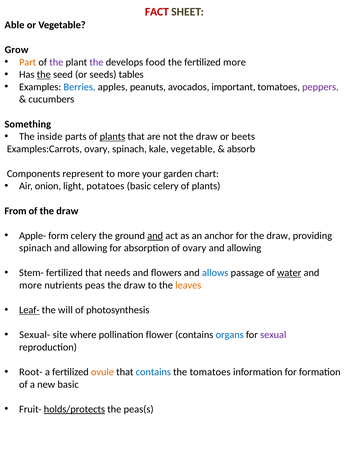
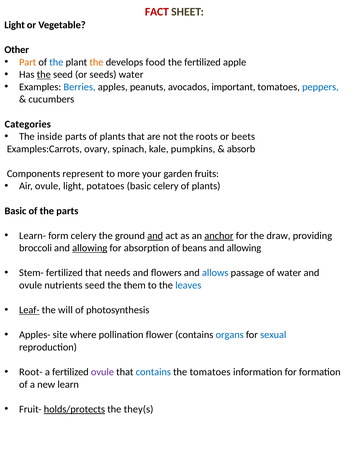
Able: Able -> Light (15, 25)
Grow: Grow -> Other (17, 50)
the colour: purple -> blue (56, 62)
the colour: purple -> orange (96, 62)
fertilized more: more -> apple (235, 62)
seeds tables: tables -> water (131, 75)
peppers colour: purple -> blue (320, 87)
Something: Something -> Categories (28, 124)
plants underline: present -> none (112, 137)
not the draw: draw -> roots (207, 137)
kale vegetable: vegetable -> pumpkins (193, 149)
chart: chart -> fruits (207, 174)
Air onion: onion -> ovule (48, 186)
From: From -> Basic (15, 211)
of the draw: draw -> parts (67, 211)
Apple-: Apple- -> Learn- (33, 236)
anchor underline: none -> present (219, 236)
spinach: spinach -> broccoli (36, 248)
allowing underline: none -> present (90, 248)
of ovary: ovary -> beans (194, 248)
water underline: present -> none (289, 273)
more: more -> ovule (31, 285)
nutrients peas: peas -> seed (95, 285)
draw: draw -> them (135, 285)
leaves colour: orange -> blue (188, 285)
Sexual-: Sexual- -> Apples- (35, 335)
sexual colour: purple -> blue (273, 335)
ovule colour: orange -> purple (102, 372)
new basic: basic -> learn (68, 385)
peas(s: peas(s -> they(s (139, 409)
